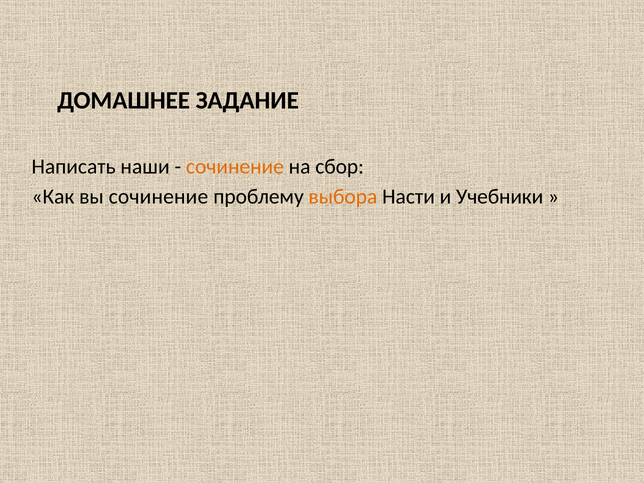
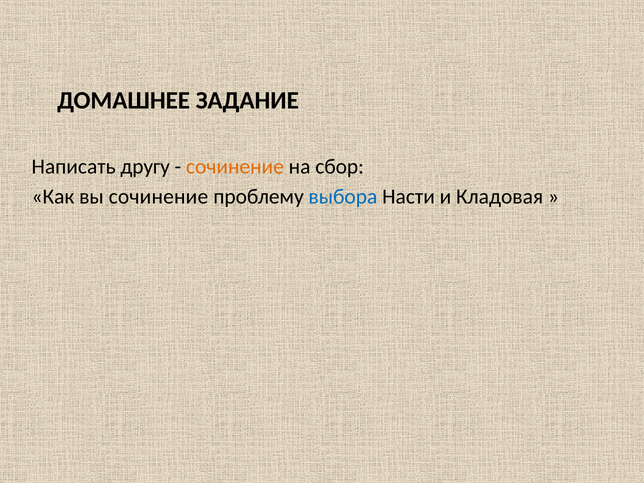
наши: наши -> другу (145, 167)
выбора colour: orange -> blue (343, 197)
Учебники: Учебники -> Кладовая (500, 197)
